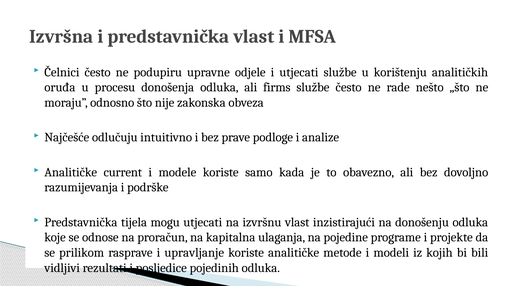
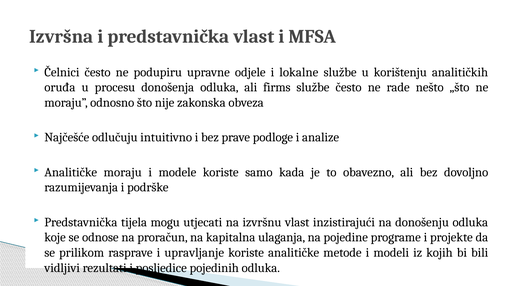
i utjecati: utjecati -> lokalne (299, 72)
Analitičke current: current -> moraju (123, 172)
